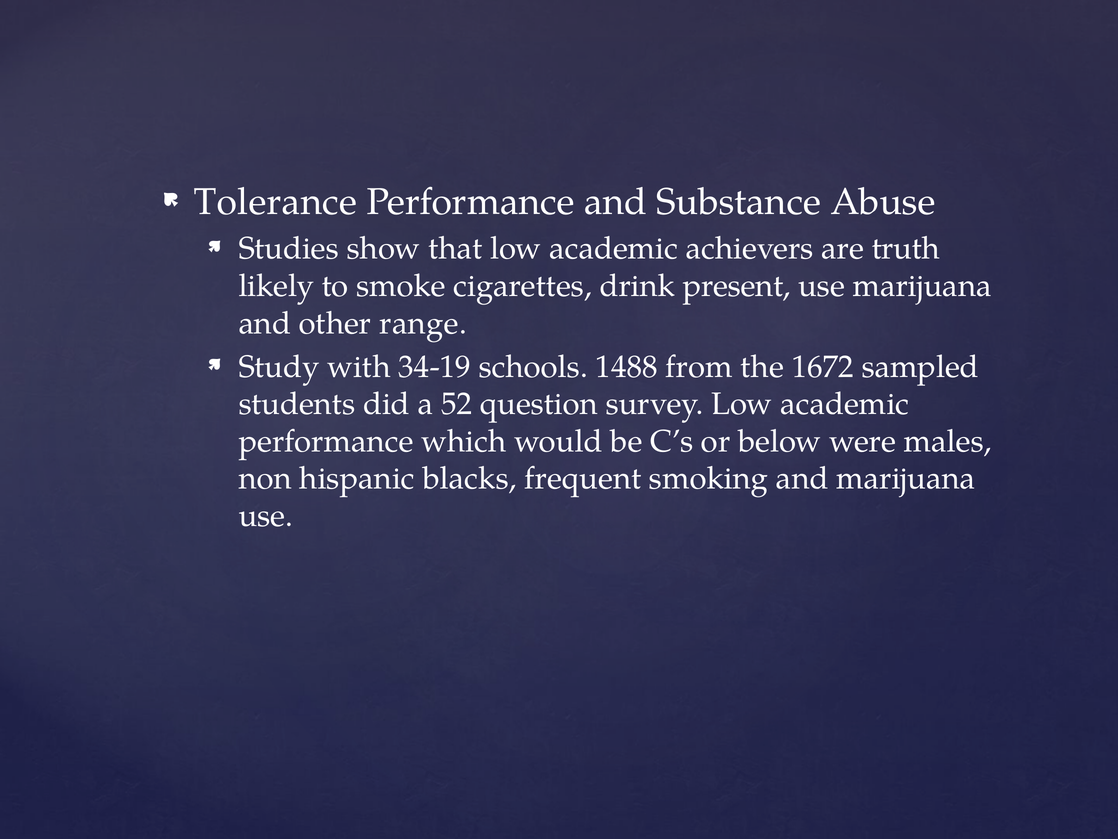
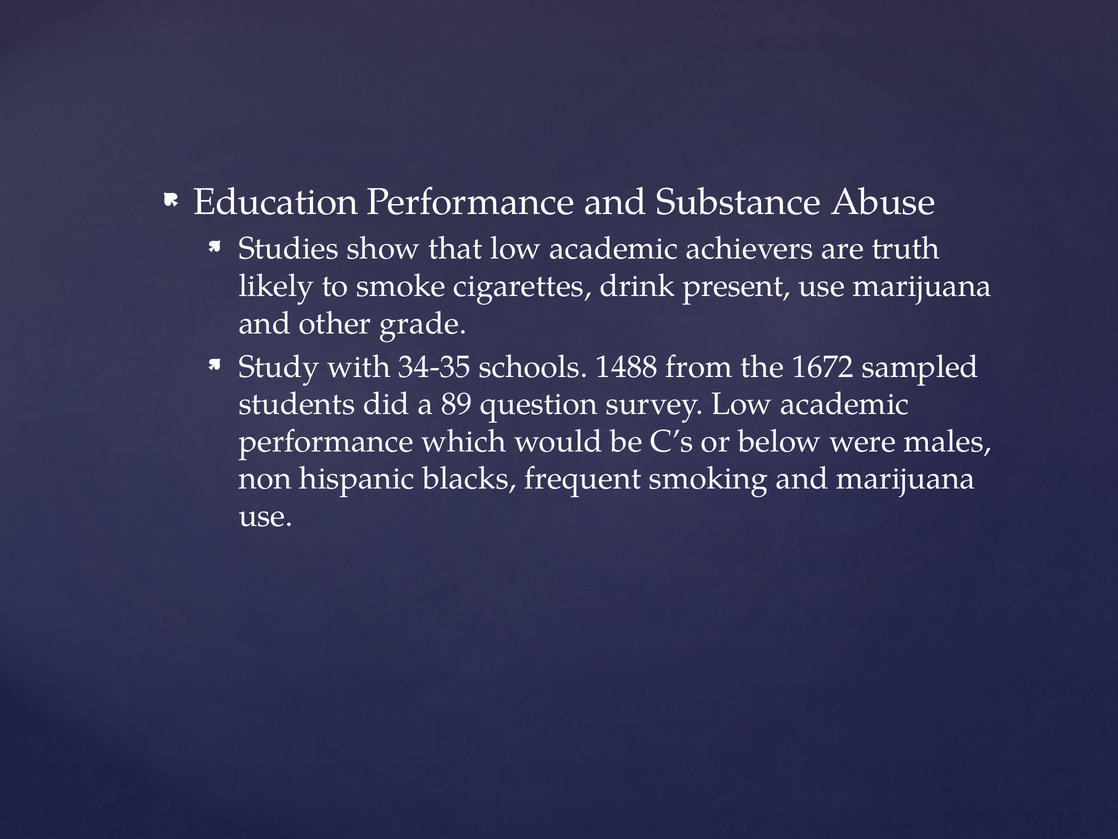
Tolerance: Tolerance -> Education (276, 202)
range: range -> grade (423, 323)
34-19: 34-19 -> 34-35 (435, 367)
52: 52 -> 89 (457, 404)
